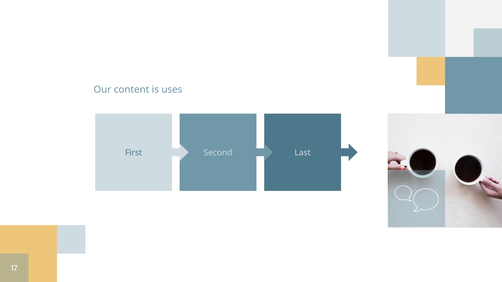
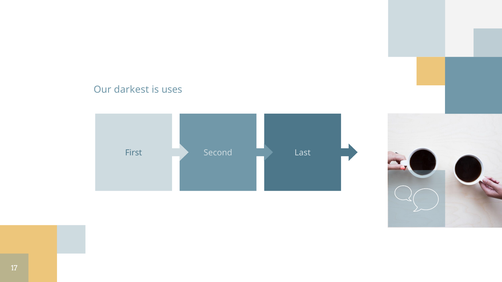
content: content -> darkest (131, 90)
